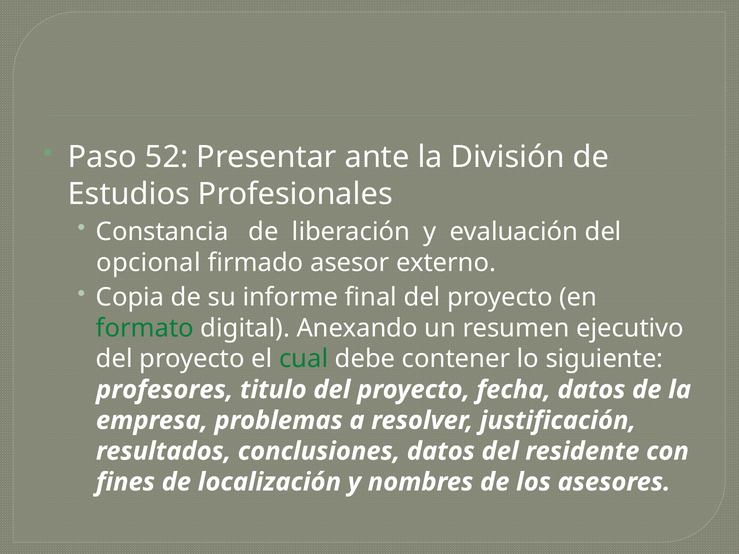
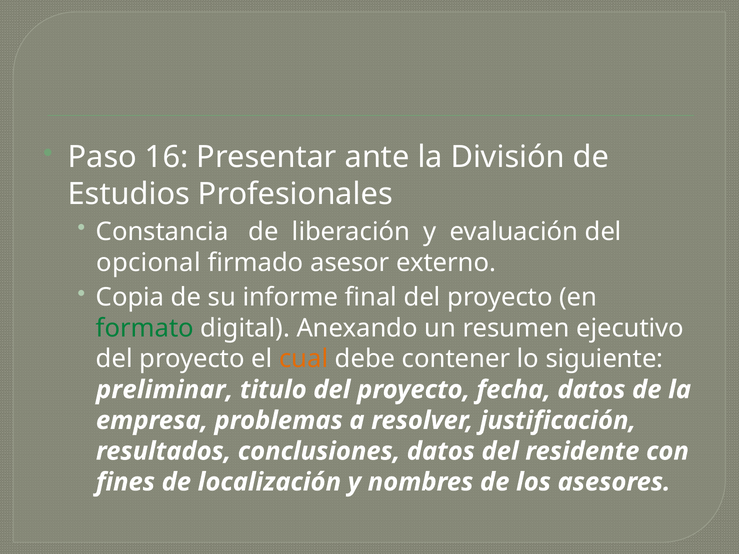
52: 52 -> 16 (167, 157)
cual colour: green -> orange (304, 359)
profesores: profesores -> preliminar (165, 390)
